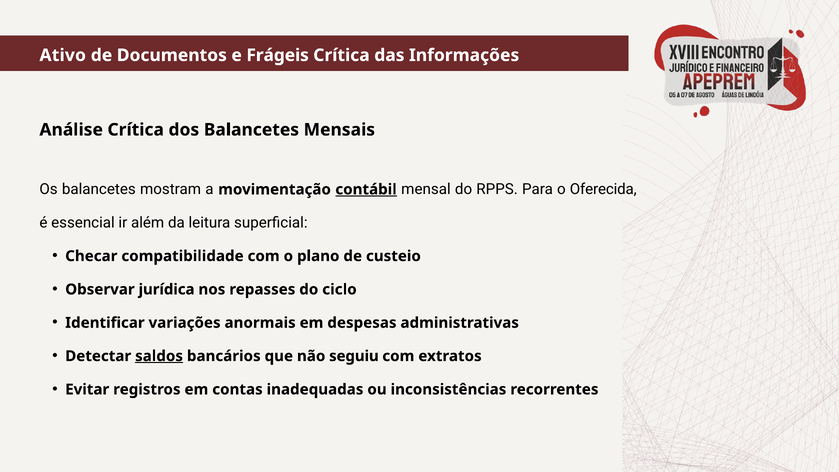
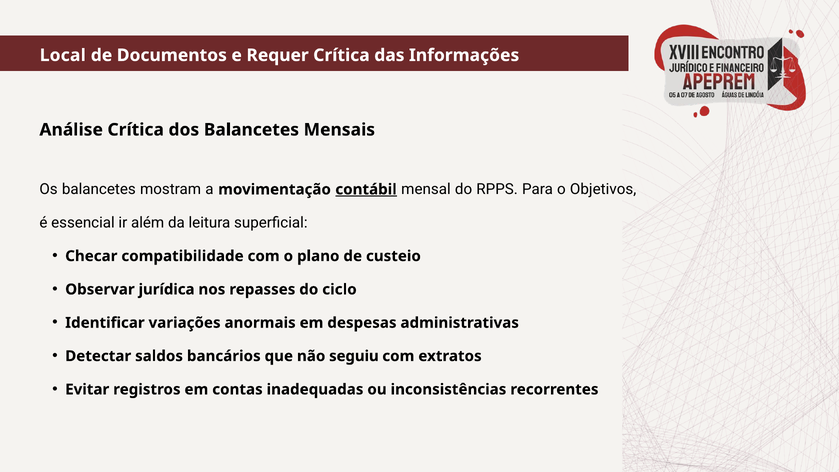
Ativo: Ativo -> Local (63, 55)
Frágeis: Frágeis -> Requer (278, 55)
Oferecida: Oferecida -> Objetivos (603, 189)
saldos underline: present -> none (159, 356)
